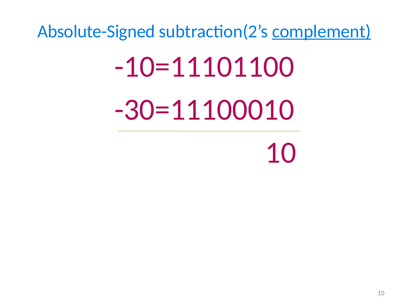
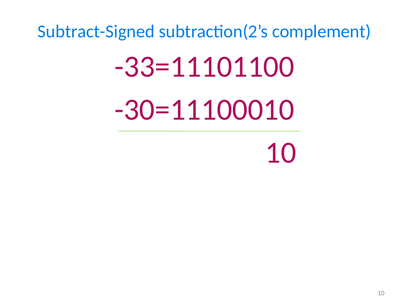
Absolute-Signed: Absolute-Signed -> Subtract-Signed (96, 31)
complement underline: present -> none (322, 31)
-10=11101100: -10=11101100 -> -33=11101100 (204, 67)
